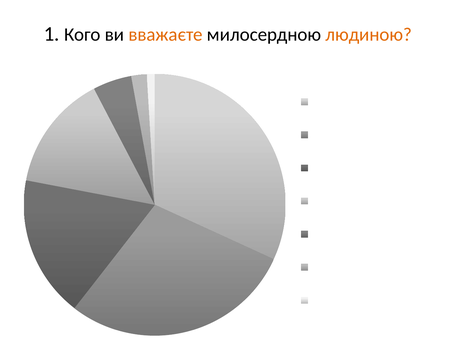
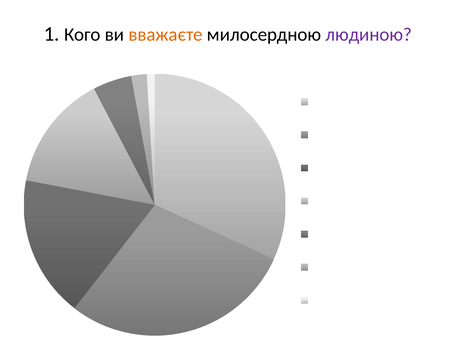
людиною colour: orange -> purple (369, 35)
